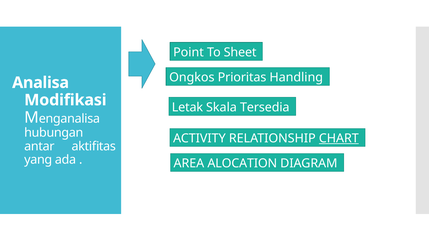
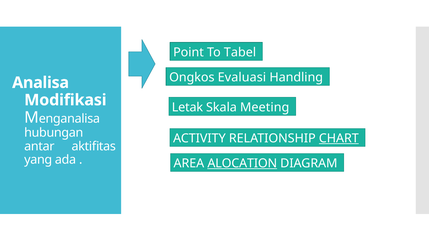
Sheet: Sheet -> Tabel (240, 52)
Prioritas: Prioritas -> Evaluasi (242, 77)
Tersedia: Tersedia -> Meeting (265, 107)
ALOCATION underline: none -> present (242, 164)
